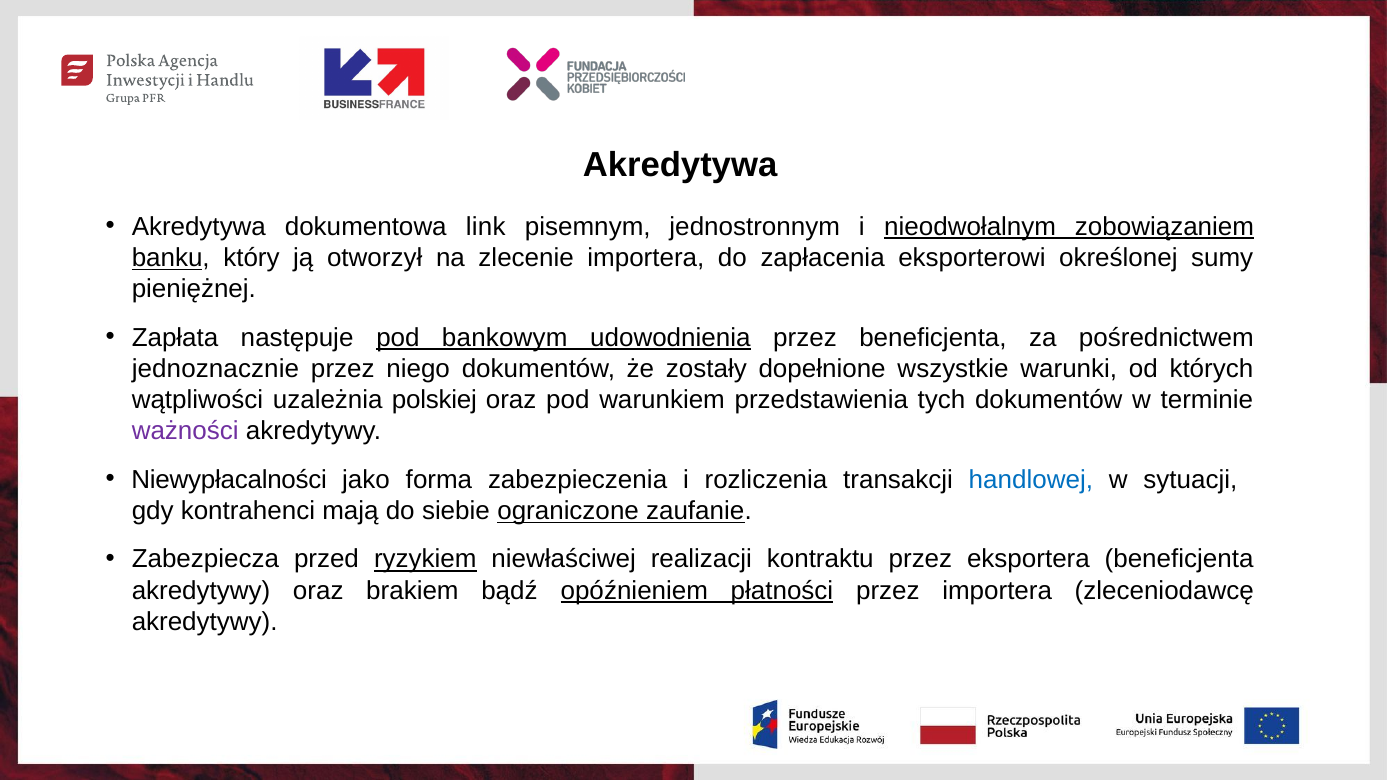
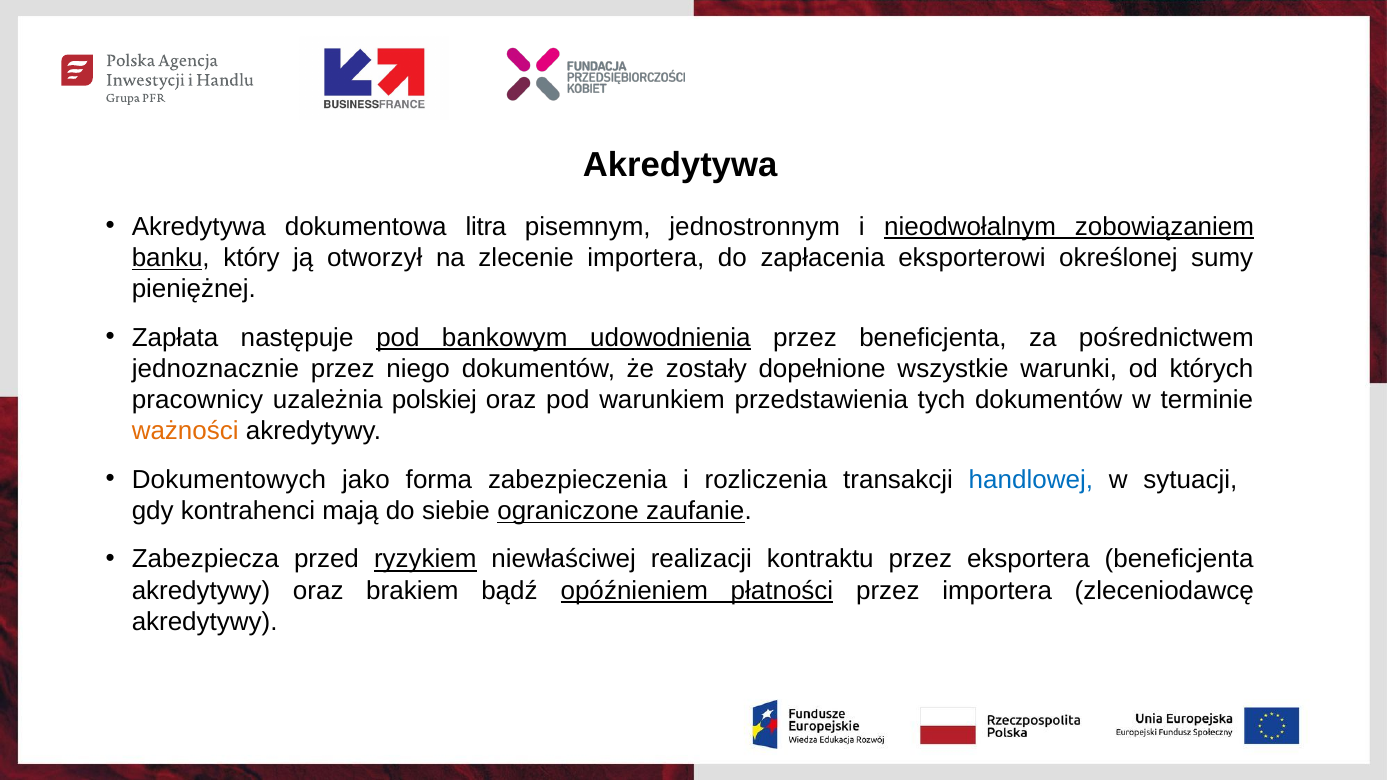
link: link -> litra (486, 227)
wątpliwości: wątpliwości -> pracownicy (197, 400)
ważności colour: purple -> orange (185, 431)
Niewypłacalności: Niewypłacalności -> Dokumentowych (229, 480)
